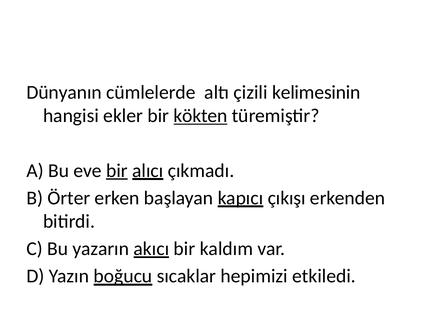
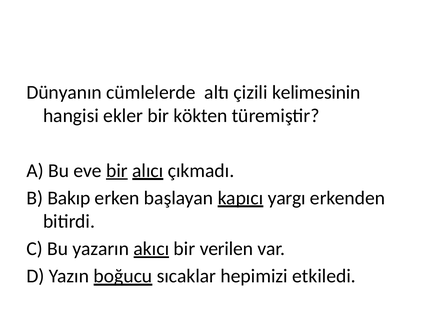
kökten underline: present -> none (200, 116)
Örter: Örter -> Bakıp (69, 198)
çıkışı: çıkışı -> yargı (287, 198)
kaldım: kaldım -> verilen (226, 249)
